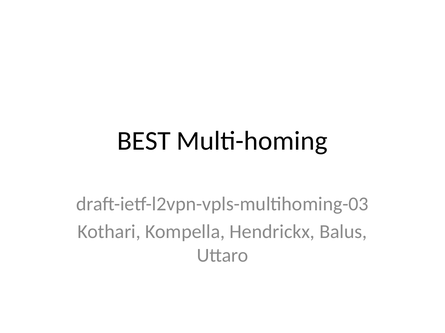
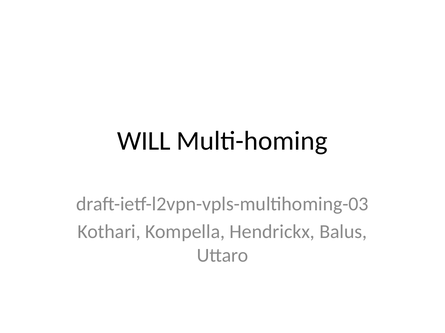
BEST: BEST -> WILL (144, 141)
